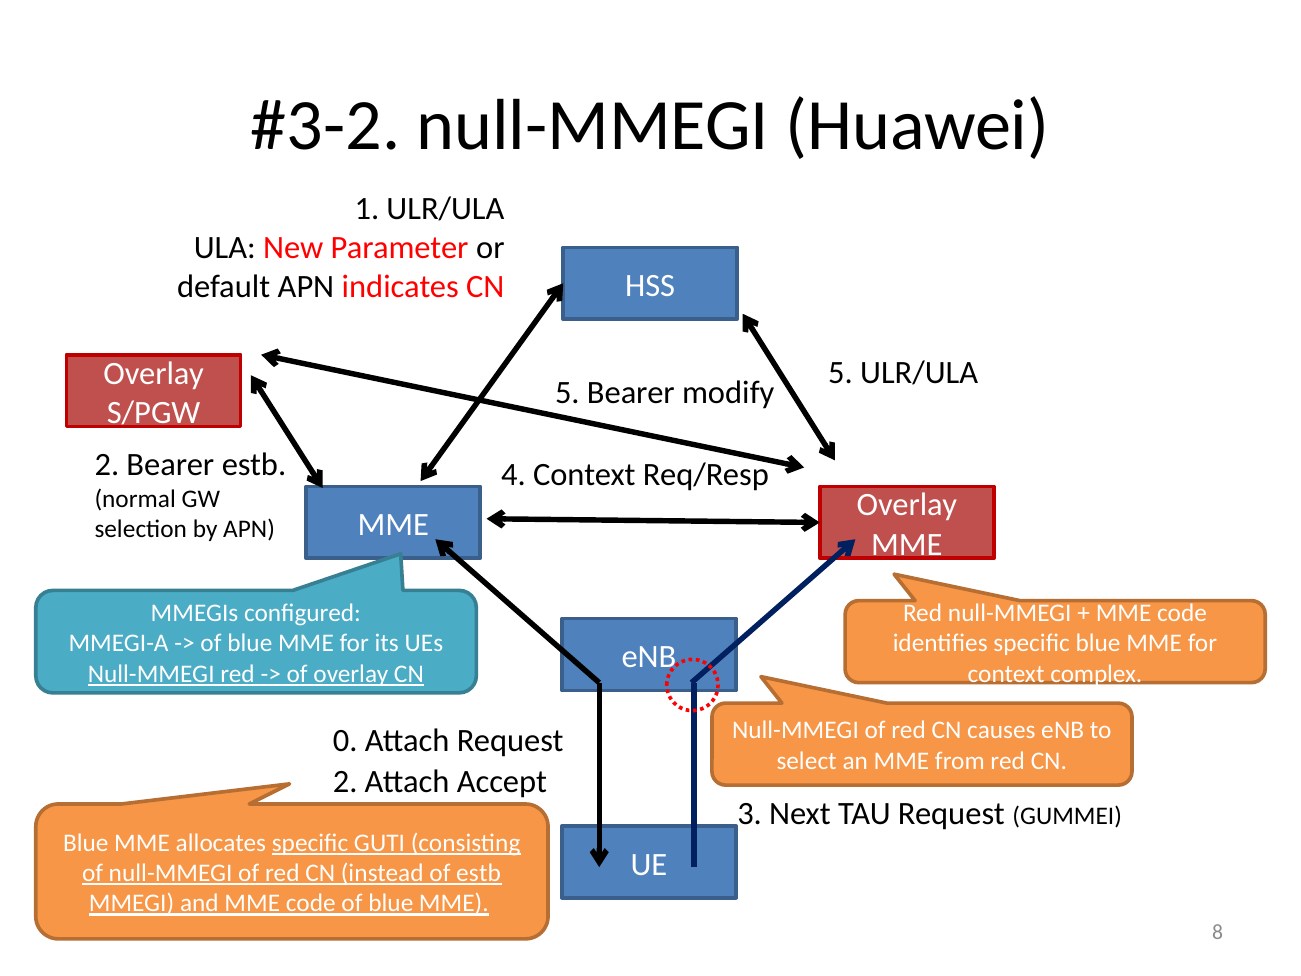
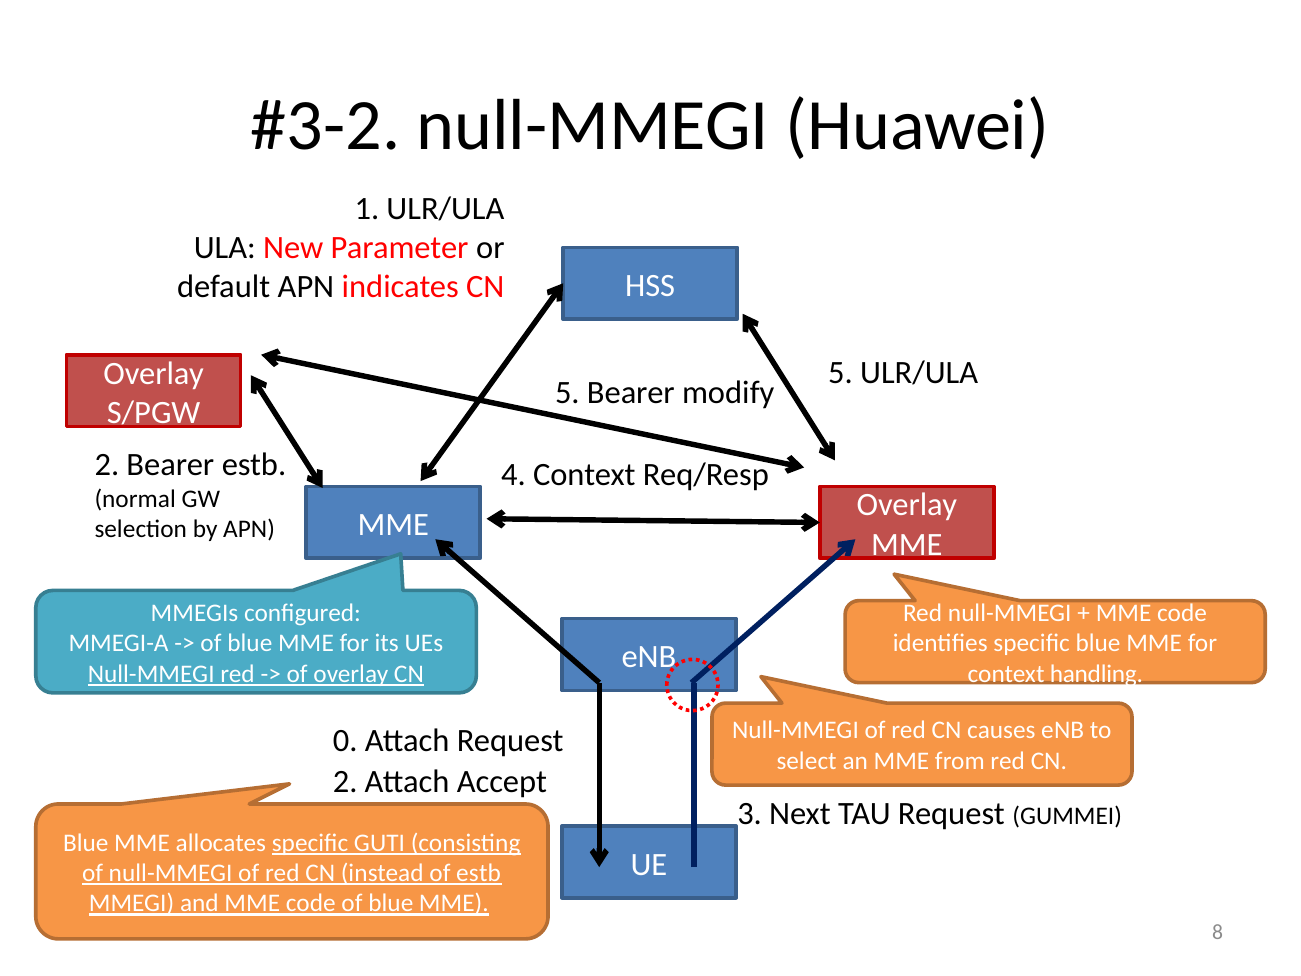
complex: complex -> handling (1096, 674)
